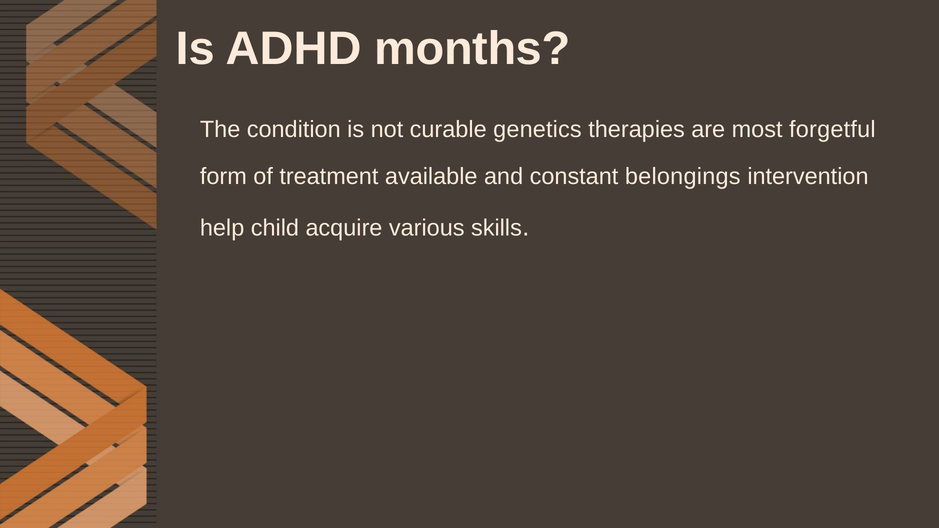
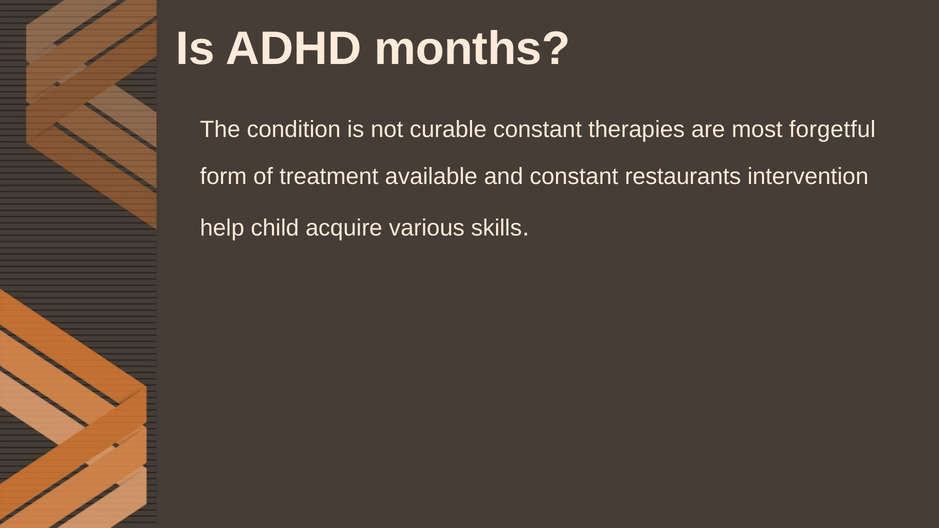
curable genetics: genetics -> constant (538, 129)
belongings: belongings -> restaurants (683, 176)
